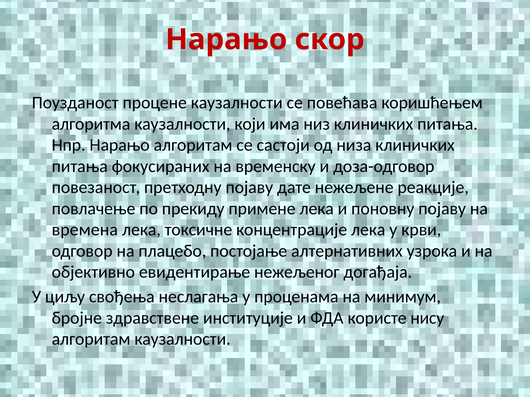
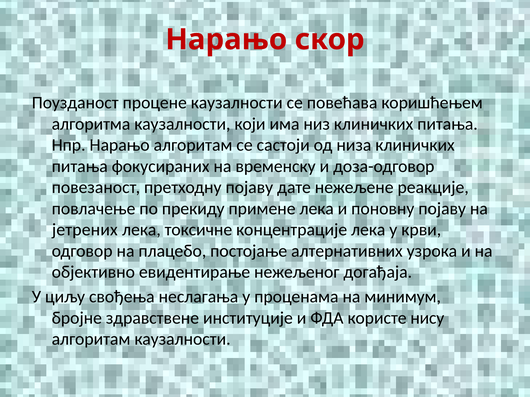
времена: времена -> јетрених (85, 230)
